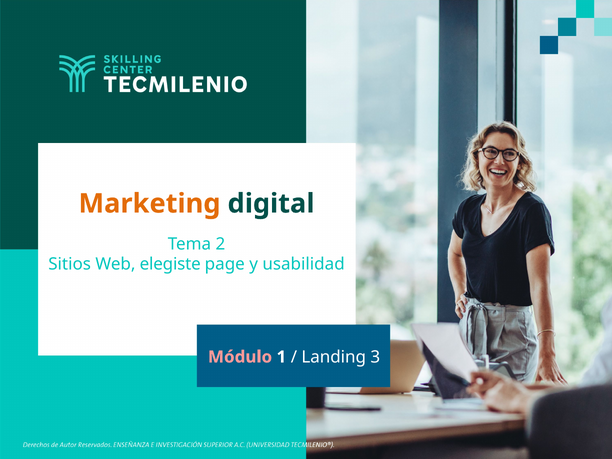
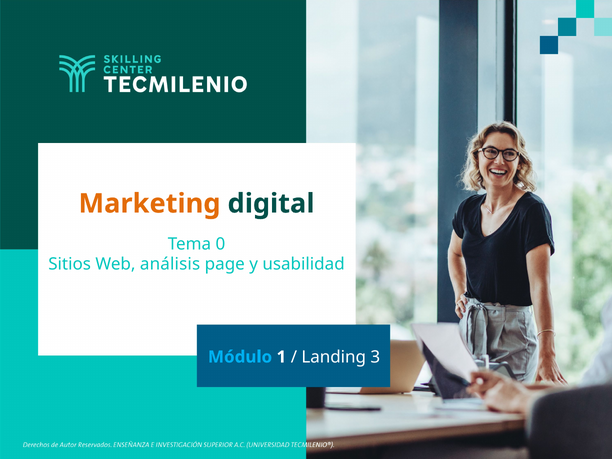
2: 2 -> 0 (220, 244)
elegiste: elegiste -> análisis (170, 264)
Módulo colour: pink -> light blue (240, 357)
